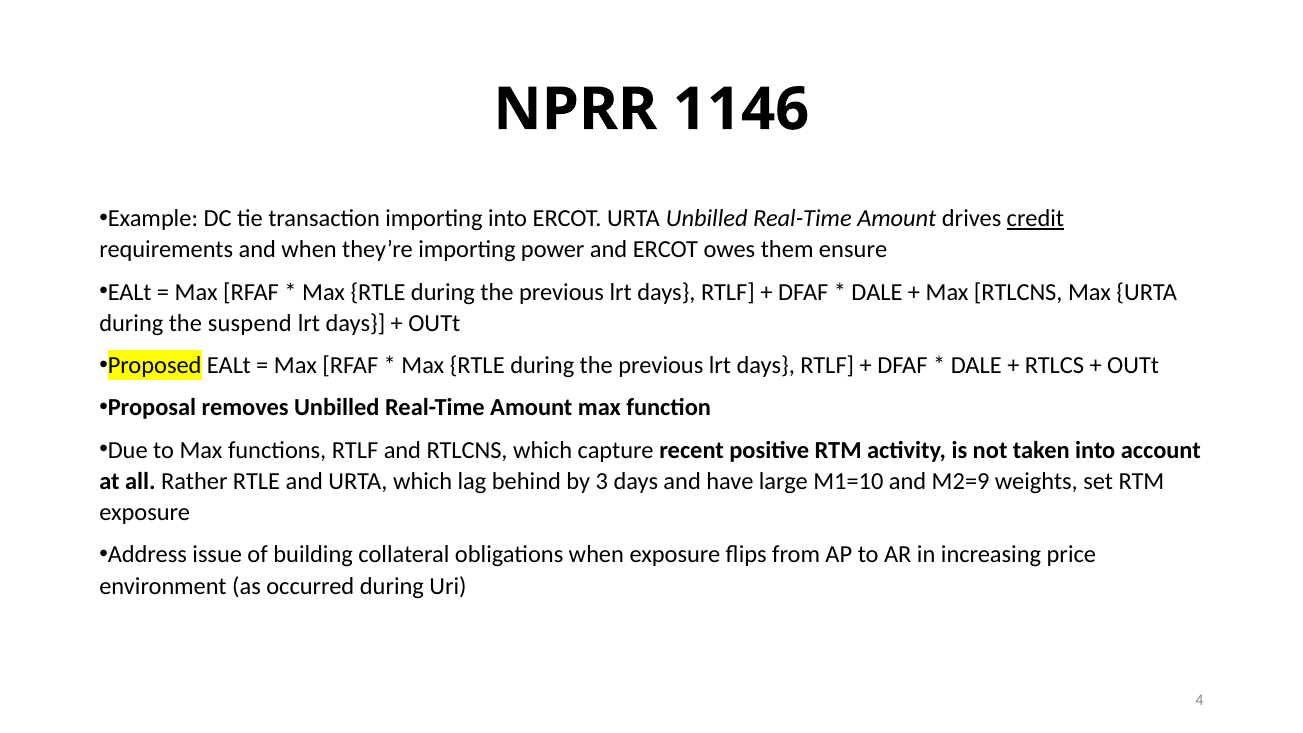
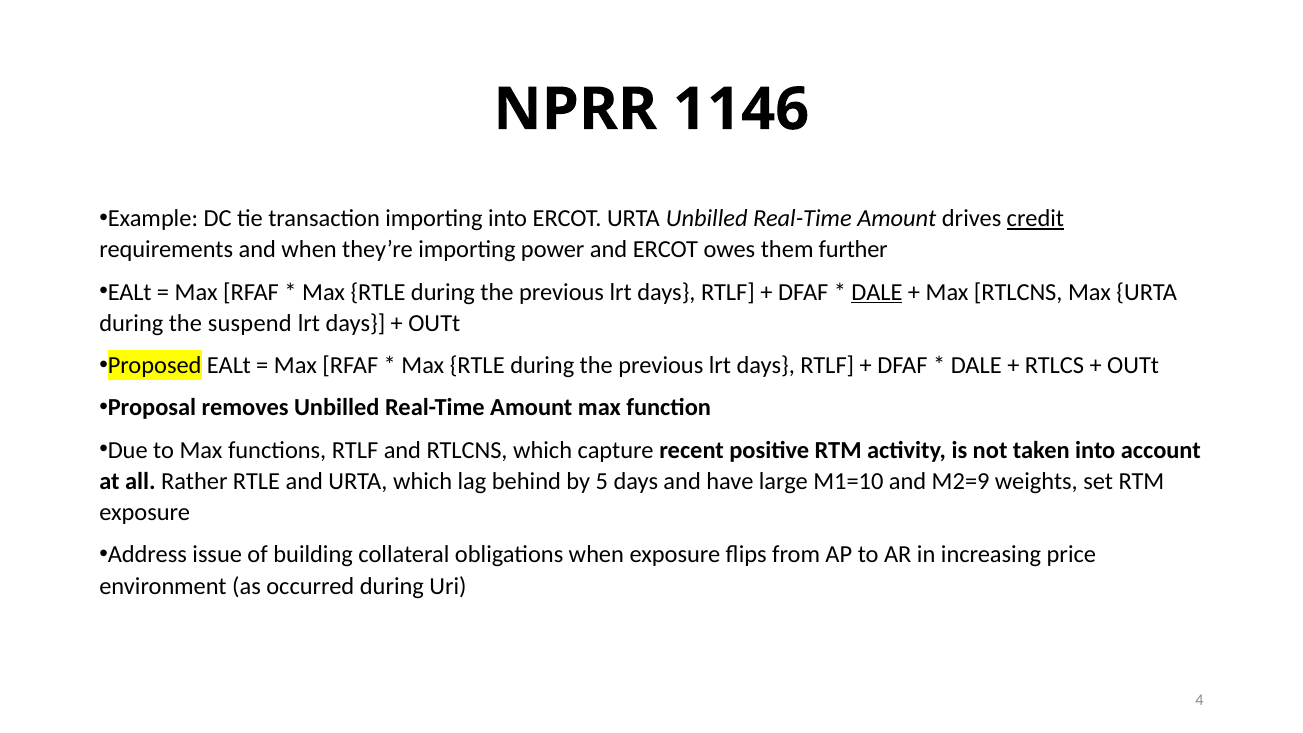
ensure: ensure -> further (853, 250)
DALE underline: none -> present (877, 292)
3: 3 -> 5 (602, 481)
